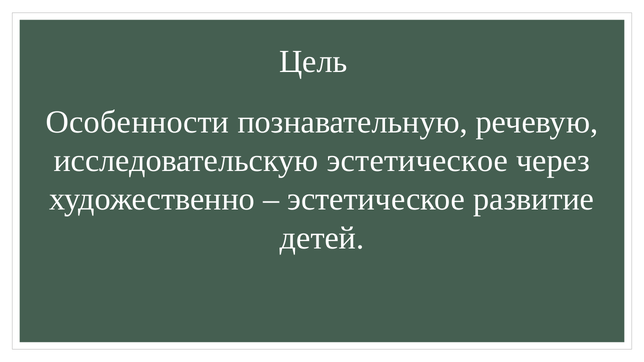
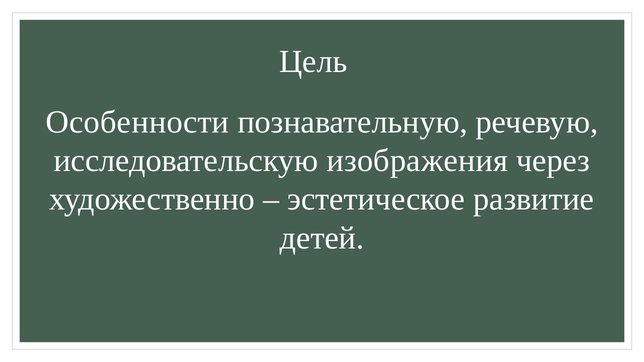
исследовательскую эстетическое: эстетическое -> изображения (417, 161)
